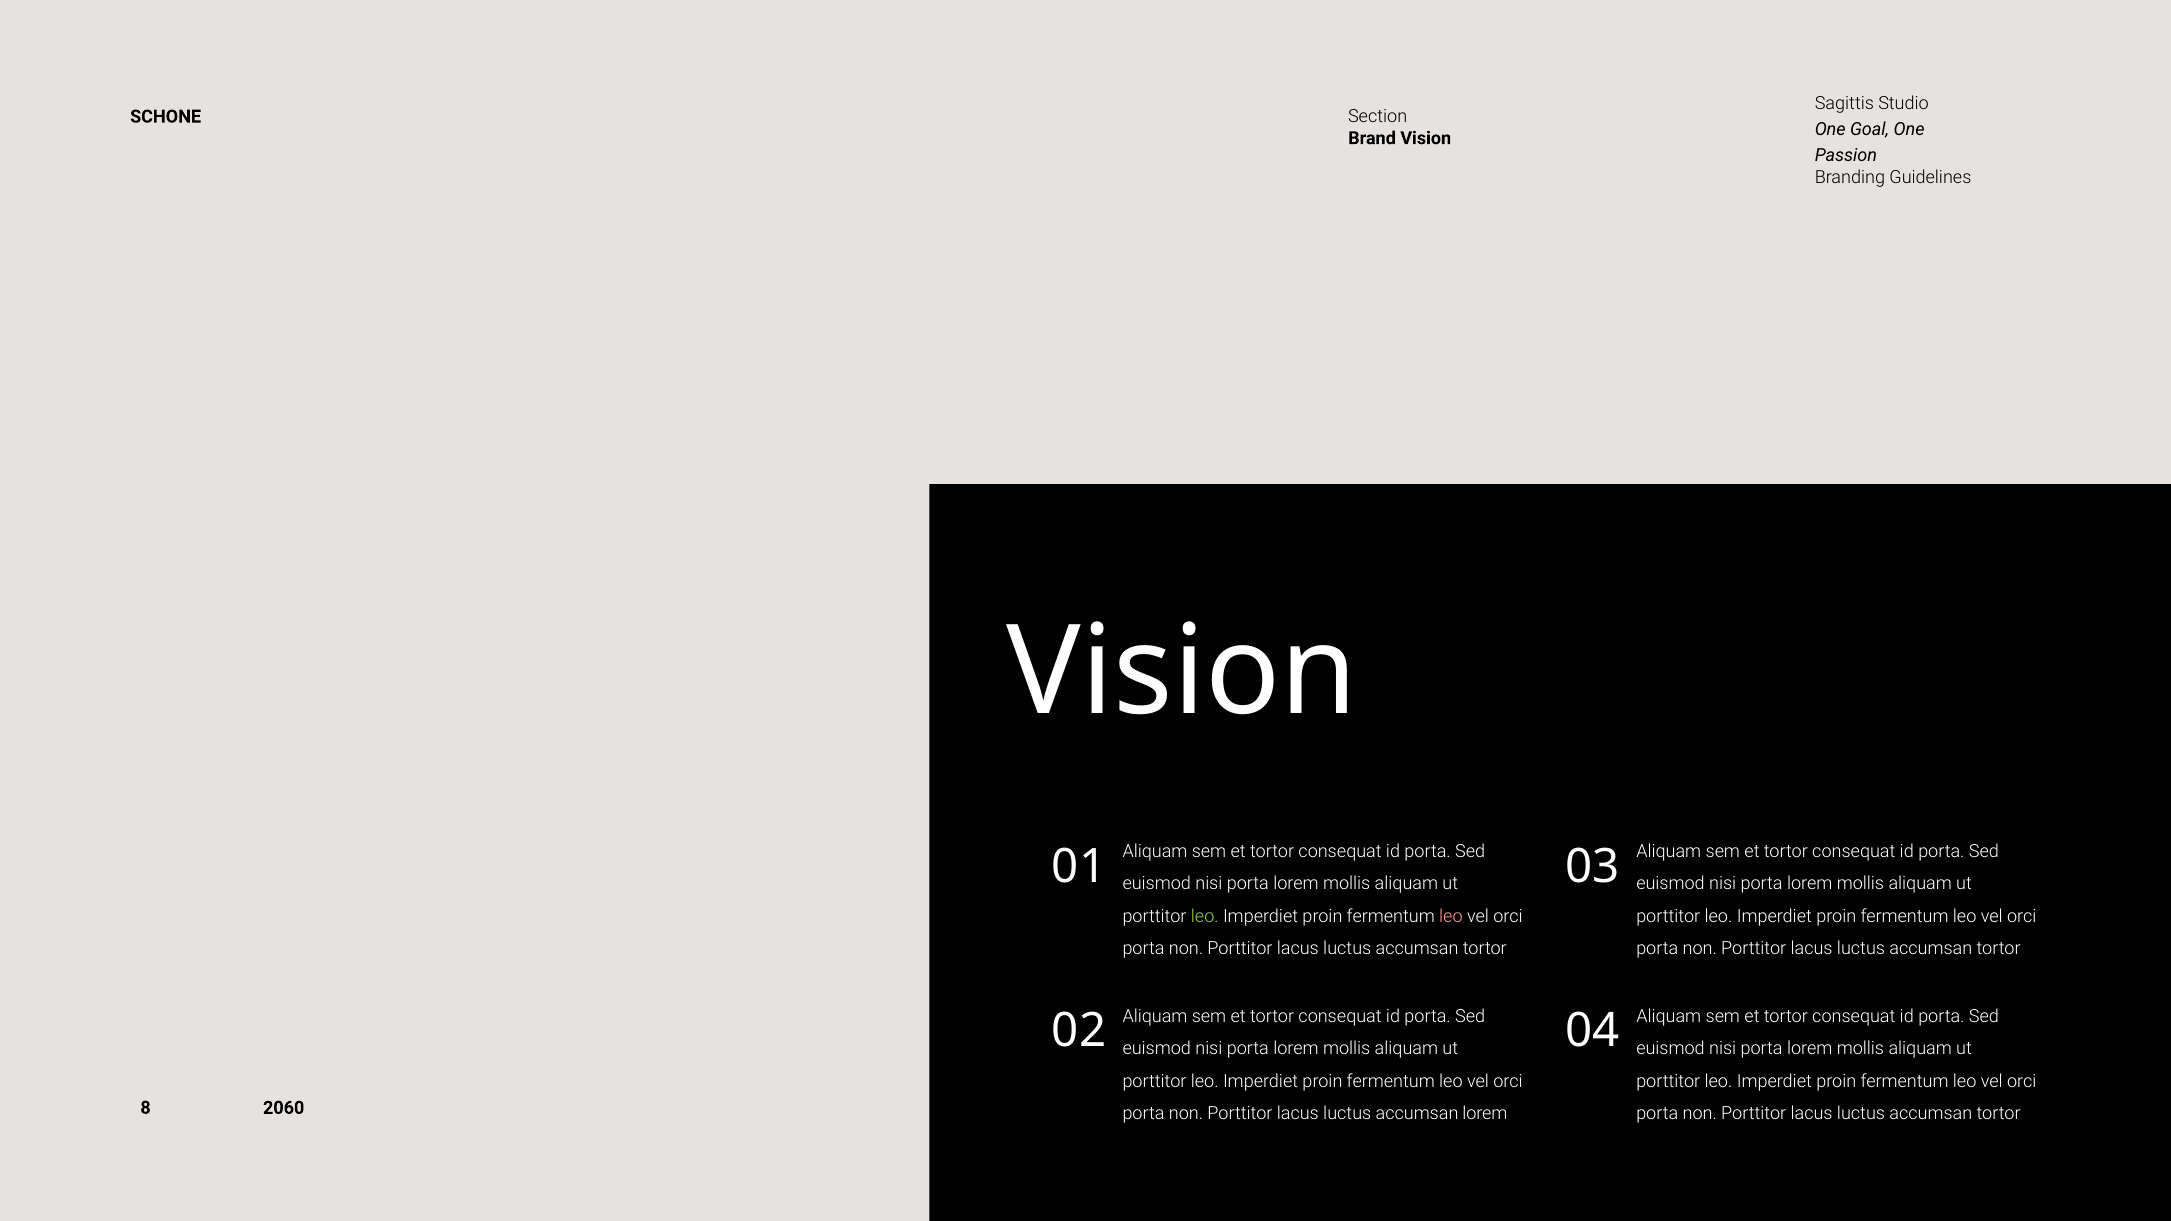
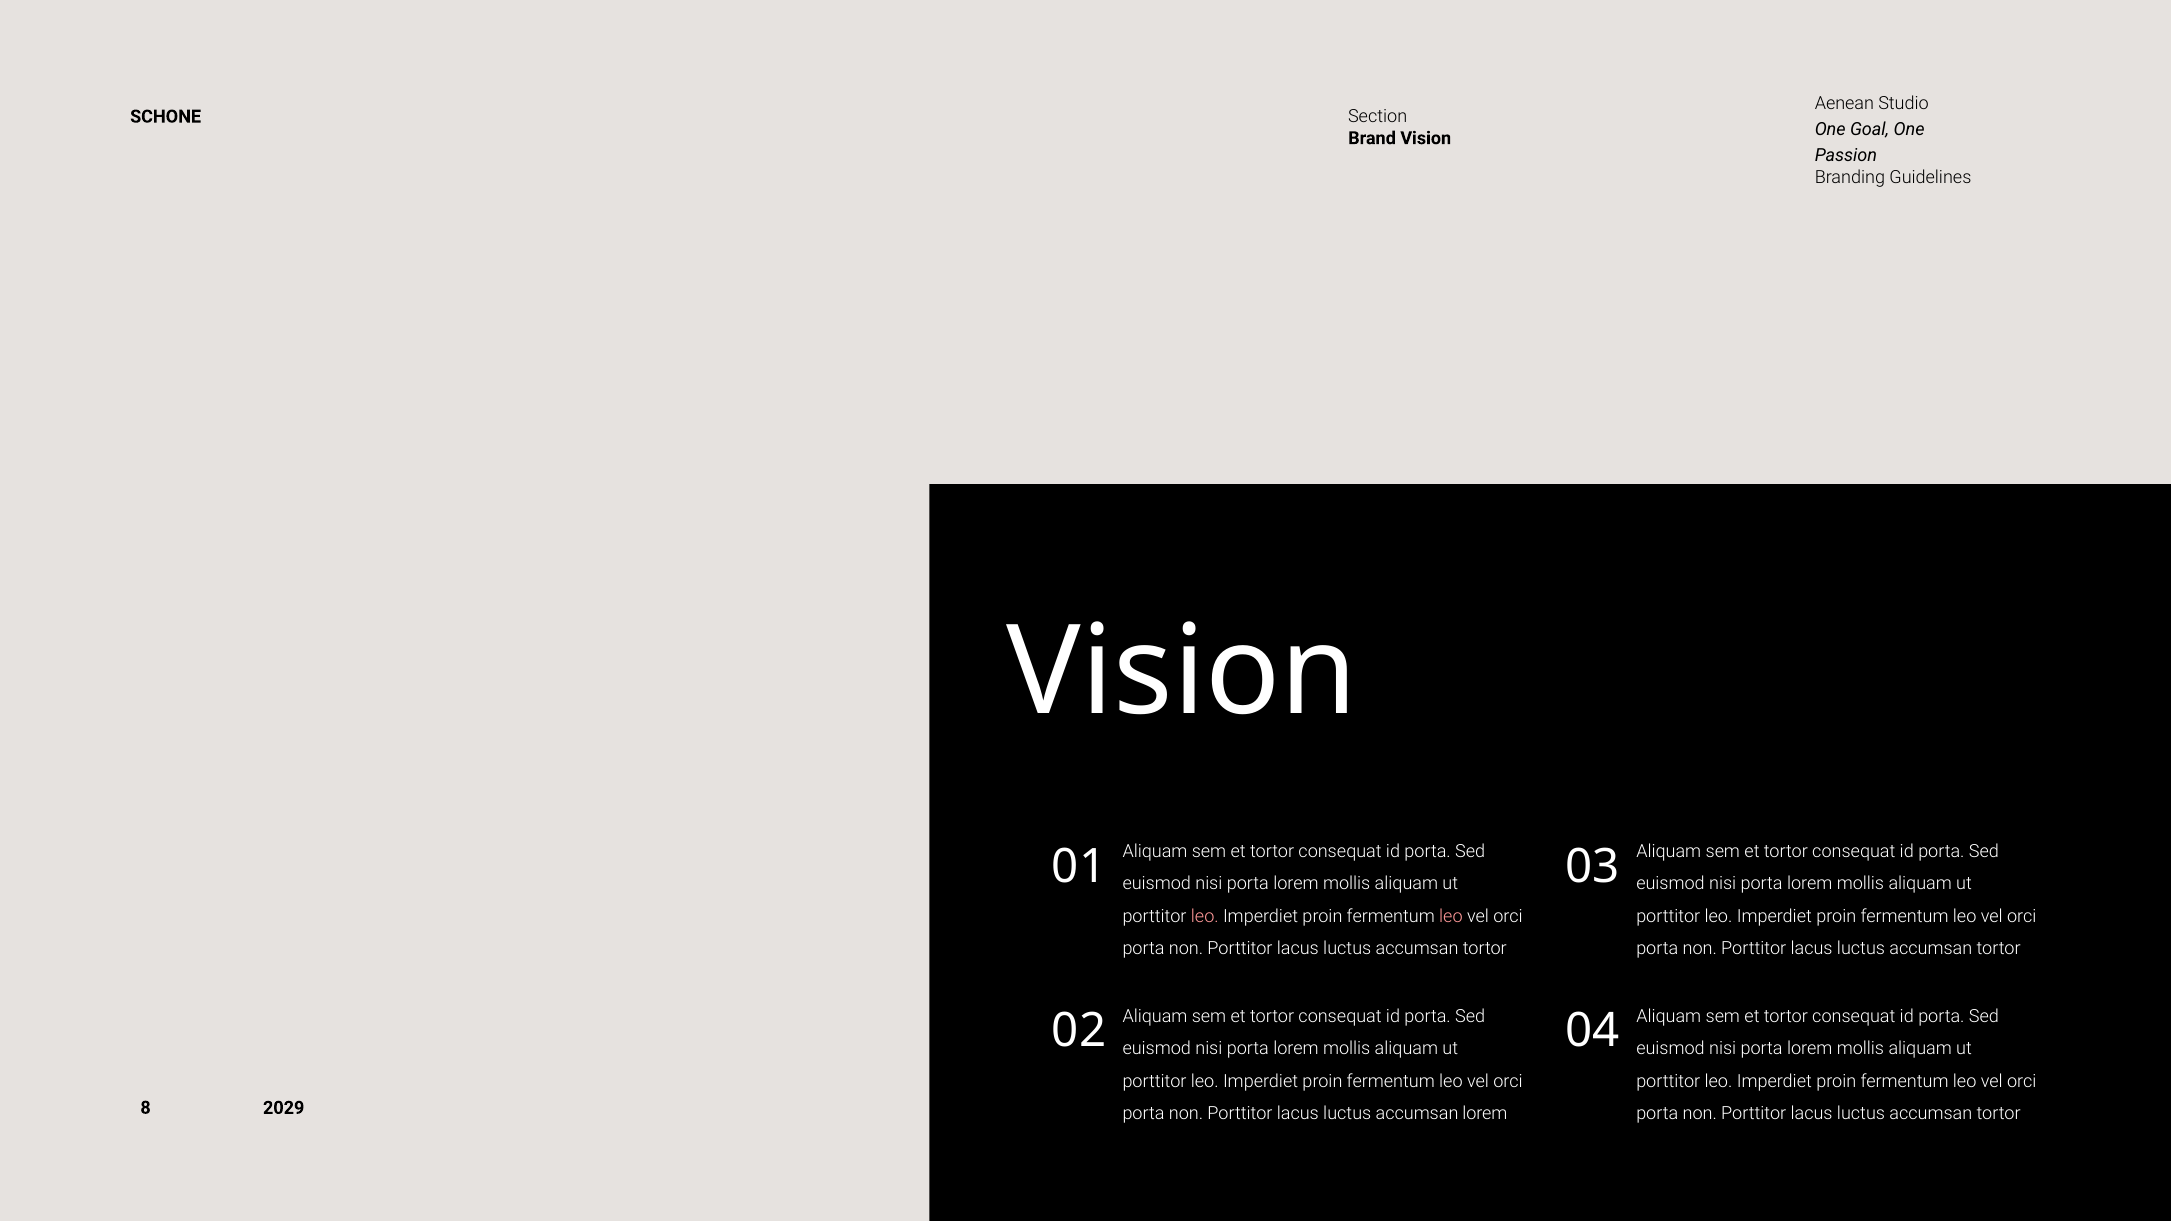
Sagittis: Sagittis -> Aenean (1844, 103)
leo colour: light green -> pink (1205, 917)
2060: 2060 -> 2029 (284, 1108)
